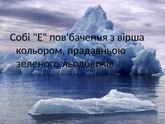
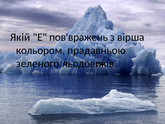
Собі: Собі -> Якій (20, 37)
пов'бачення: пов'бачення -> пов'вражень (79, 37)
